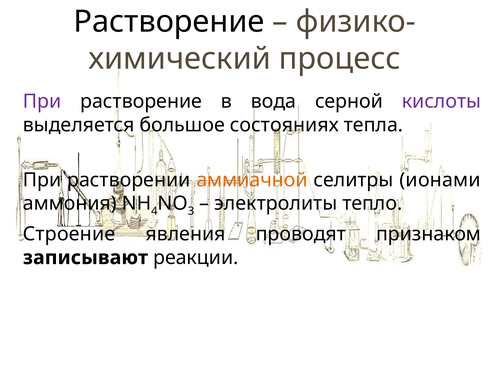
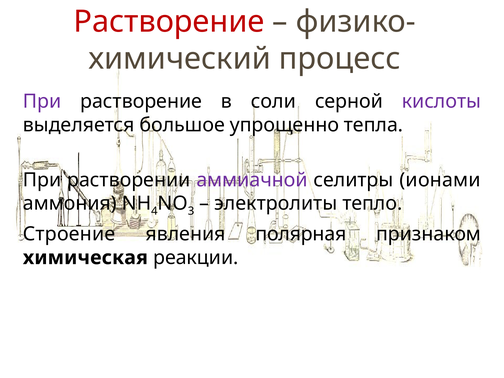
Растворение colour: black -> red (169, 22)
вода: вода -> соли (273, 101)
состояниях: состояниях -> упрощенно (284, 125)
аммиачной colour: orange -> purple (252, 180)
проводят: проводят -> полярная (301, 234)
записывают: записывают -> химическая (85, 258)
